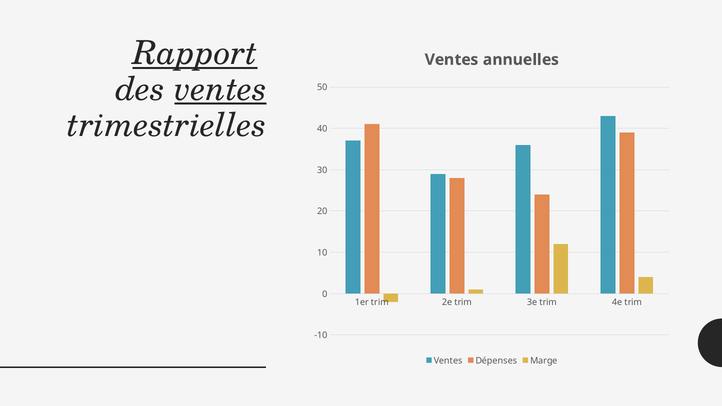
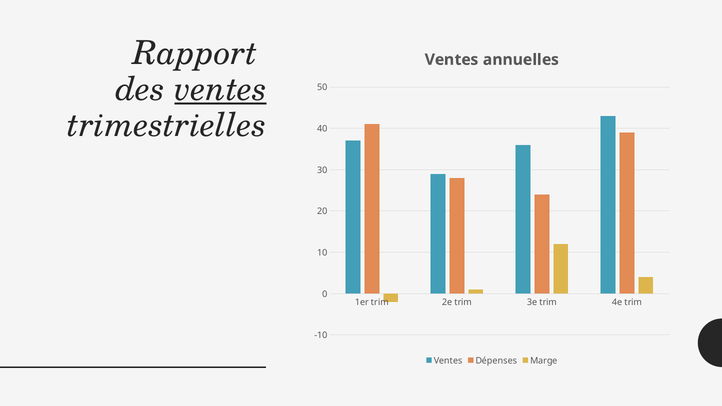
Rapport underline: present -> none (195, 54)
